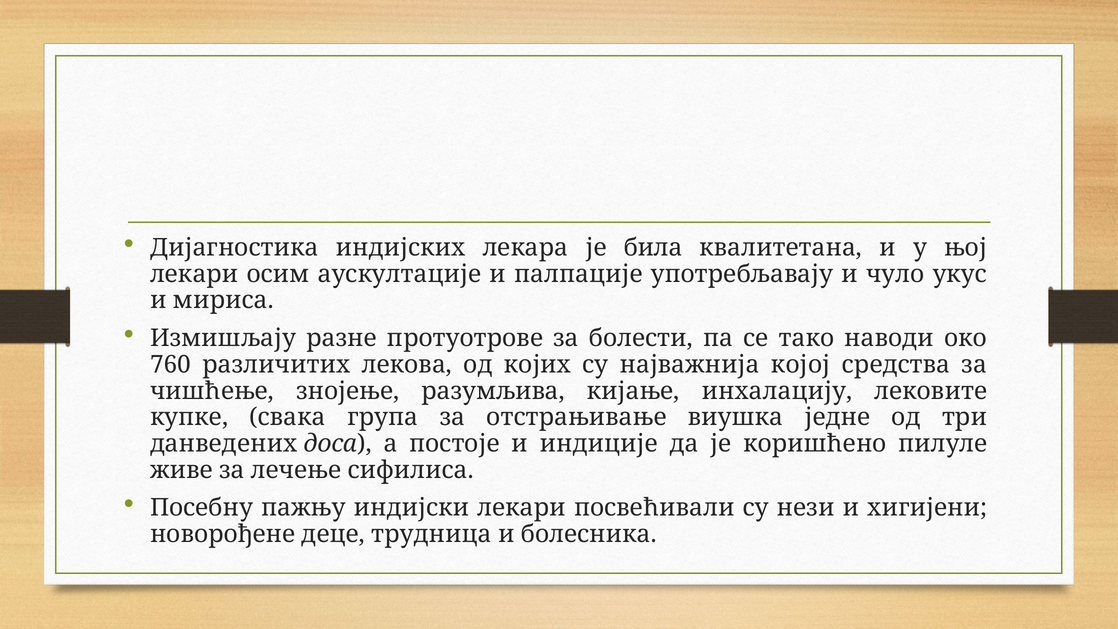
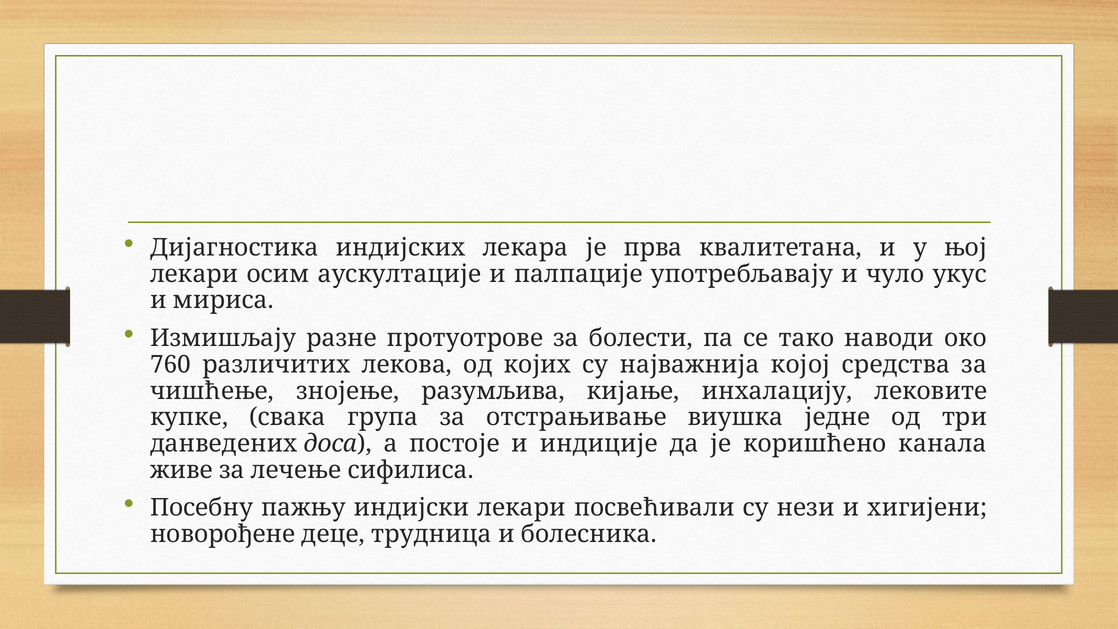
била: била -> прва (653, 248)
пилуле: пилуле -> канала (943, 444)
